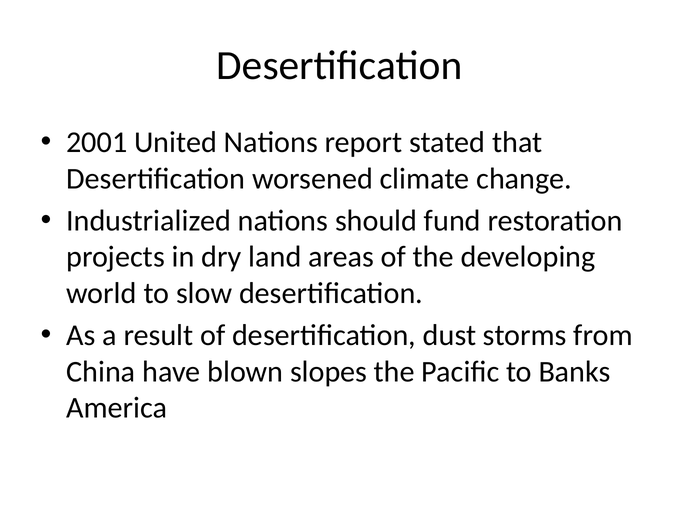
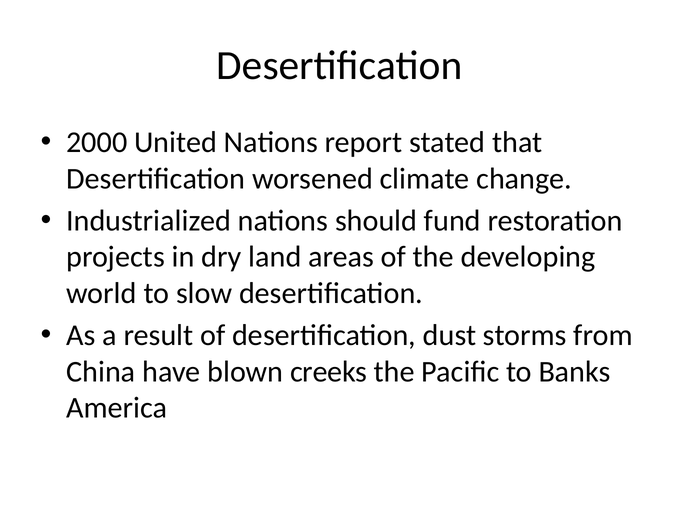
2001: 2001 -> 2000 (97, 142)
slopes: slopes -> creeks (329, 372)
